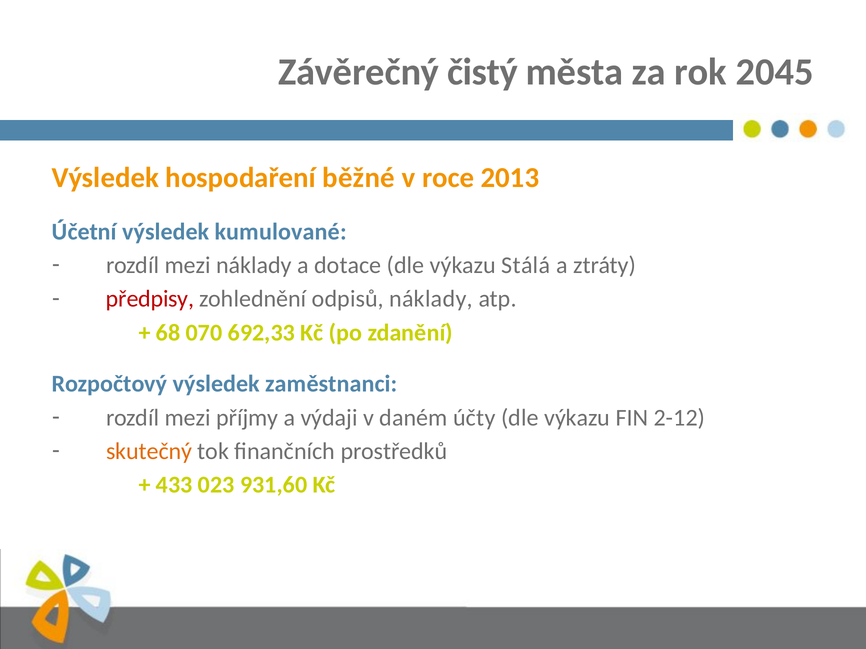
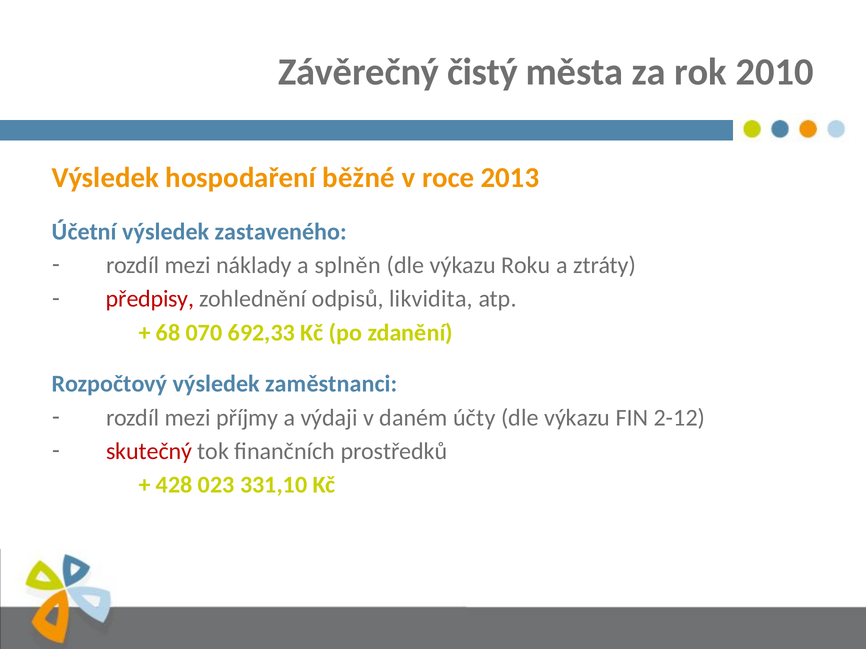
2045: 2045 -> 2010 (775, 72)
kumulované: kumulované -> zastaveného (281, 232)
dotace: dotace -> splněn (348, 265)
Stálá: Stálá -> Roku (526, 265)
odpisů náklady: náklady -> likvidita (431, 299)
skutečný colour: orange -> red (149, 452)
433: 433 -> 428 (174, 485)
931,60: 931,60 -> 331,10 (274, 485)
